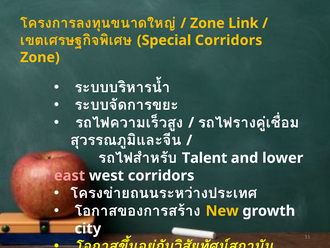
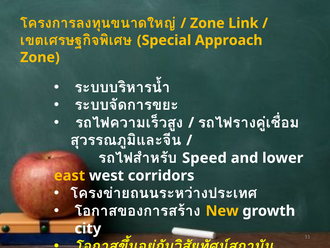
Special Corridors: Corridors -> Approach (229, 40)
Talent: Talent -> Speed (204, 158)
east colour: pink -> yellow (70, 175)
